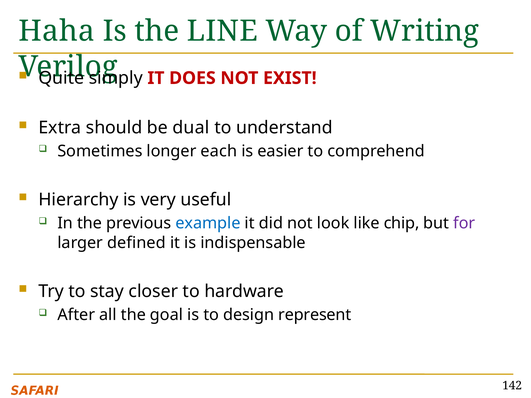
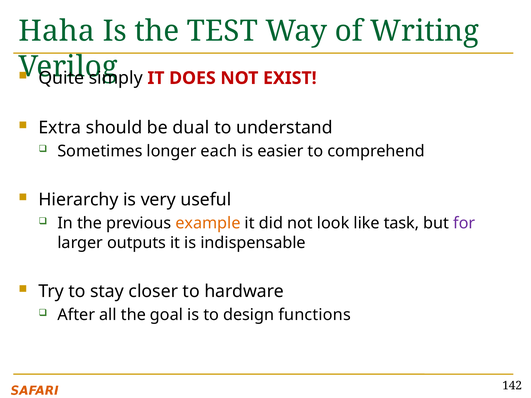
LINE: LINE -> TEST (222, 31)
example colour: blue -> orange (208, 223)
chip: chip -> task (401, 223)
defined: defined -> outputs (137, 243)
represent: represent -> functions (315, 315)
